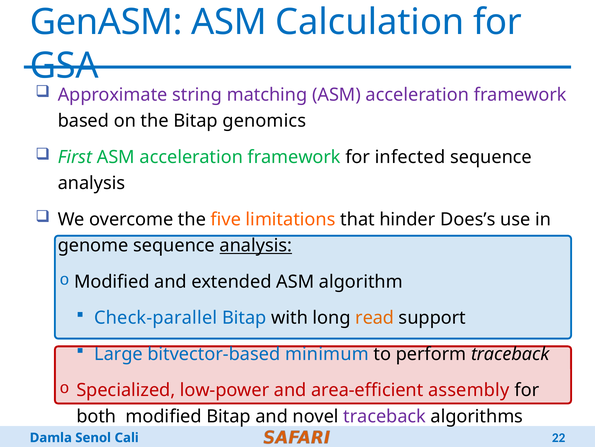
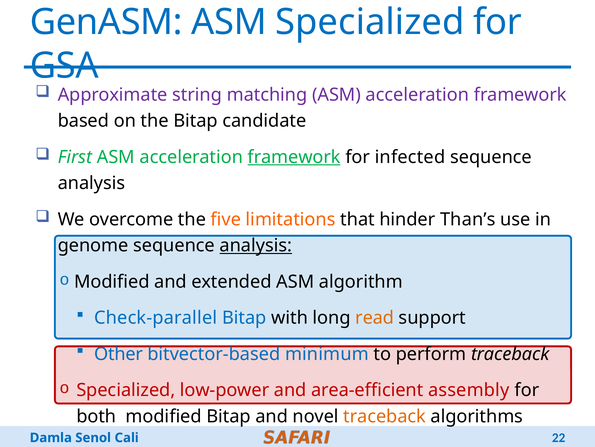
ASM Calculation: Calculation -> Specialized (370, 22)
genomics: genomics -> candidate (264, 121)
framework underline: none -> present (294, 157)
Does’s: Does’s -> Than’s (468, 219)
Large: Large -> Other (119, 353)
traceback colour: purple -> orange (385, 416)
